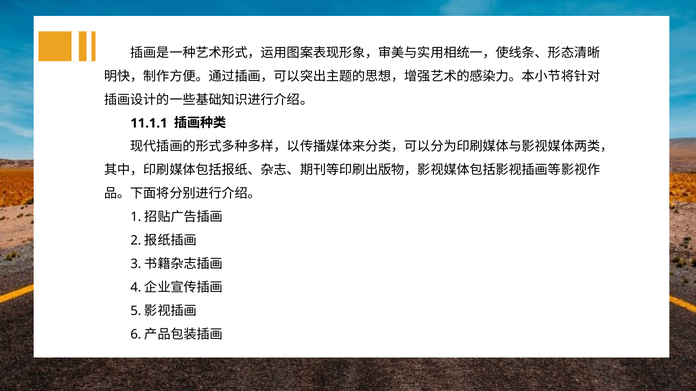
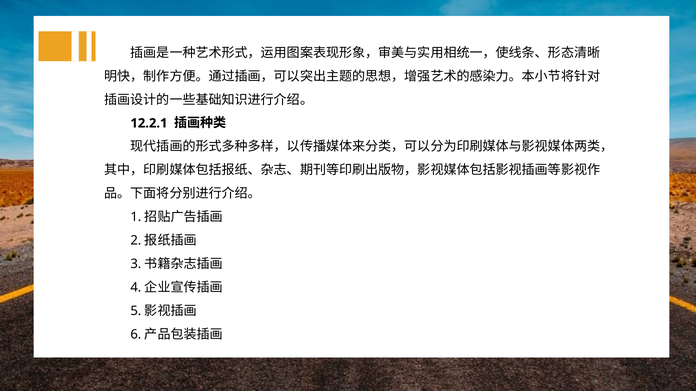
11.1.1: 11.1.1 -> 12.2.1 (149, 123)
